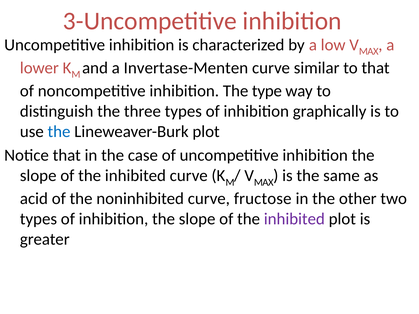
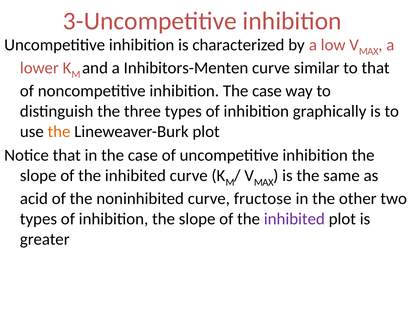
Invertase-Menten: Invertase-Menten -> Inhibitors-Menten (186, 68)
inhibition The type: type -> case (267, 91)
the colour: blue -> orange (59, 132)
